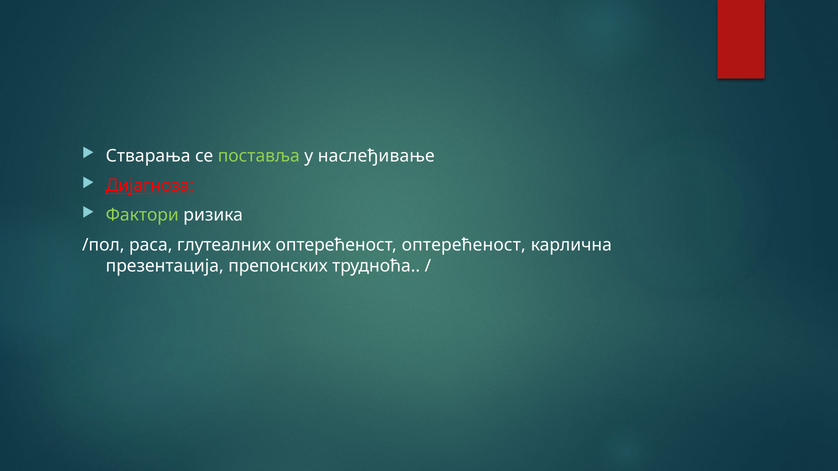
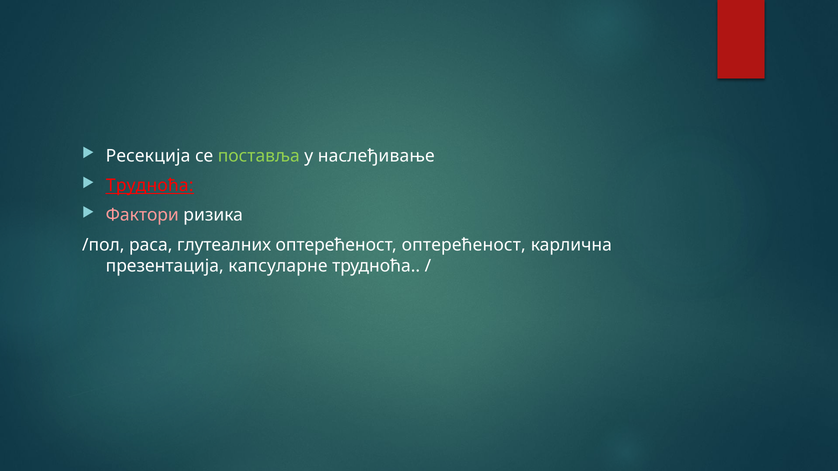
Стварања: Стварања -> Ресекција (148, 156)
Дијагноза: Дијагноза -> Трудноћа (150, 186)
Фактори colour: light green -> pink (142, 215)
препонских: препонских -> капсуларне (278, 266)
